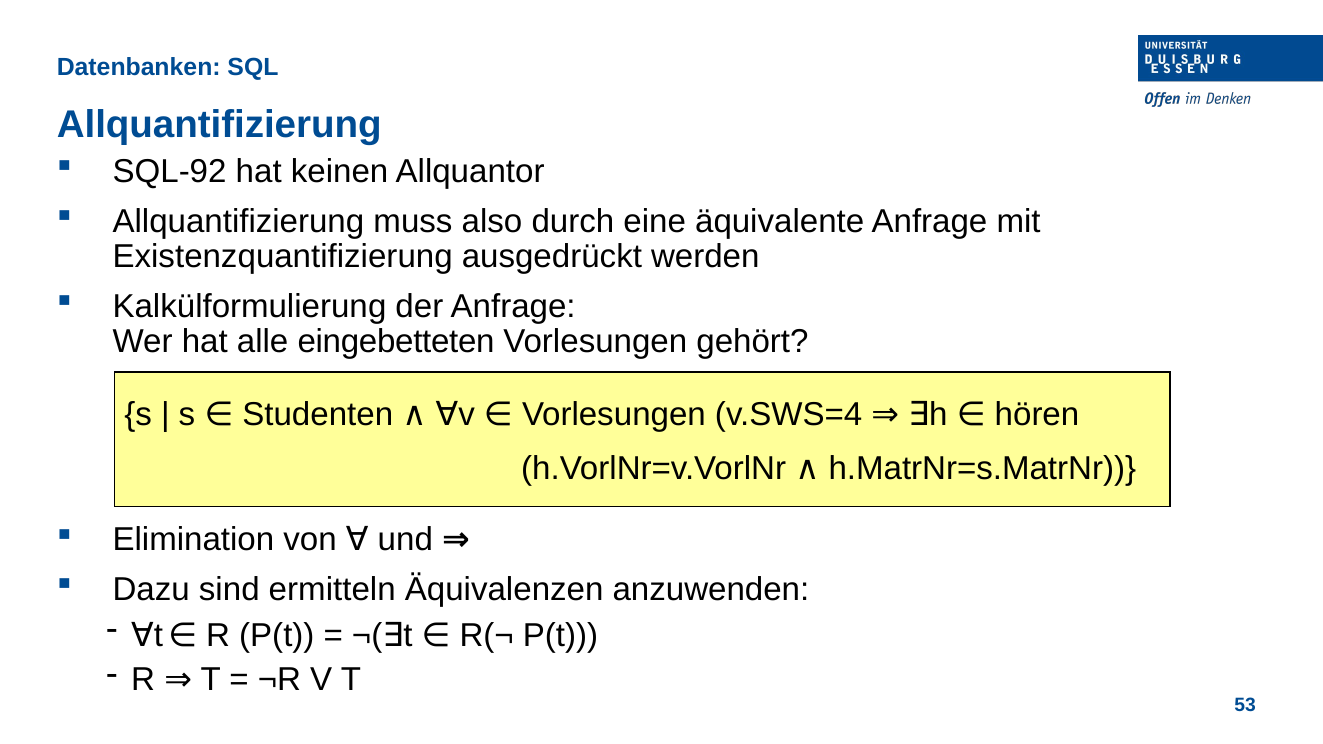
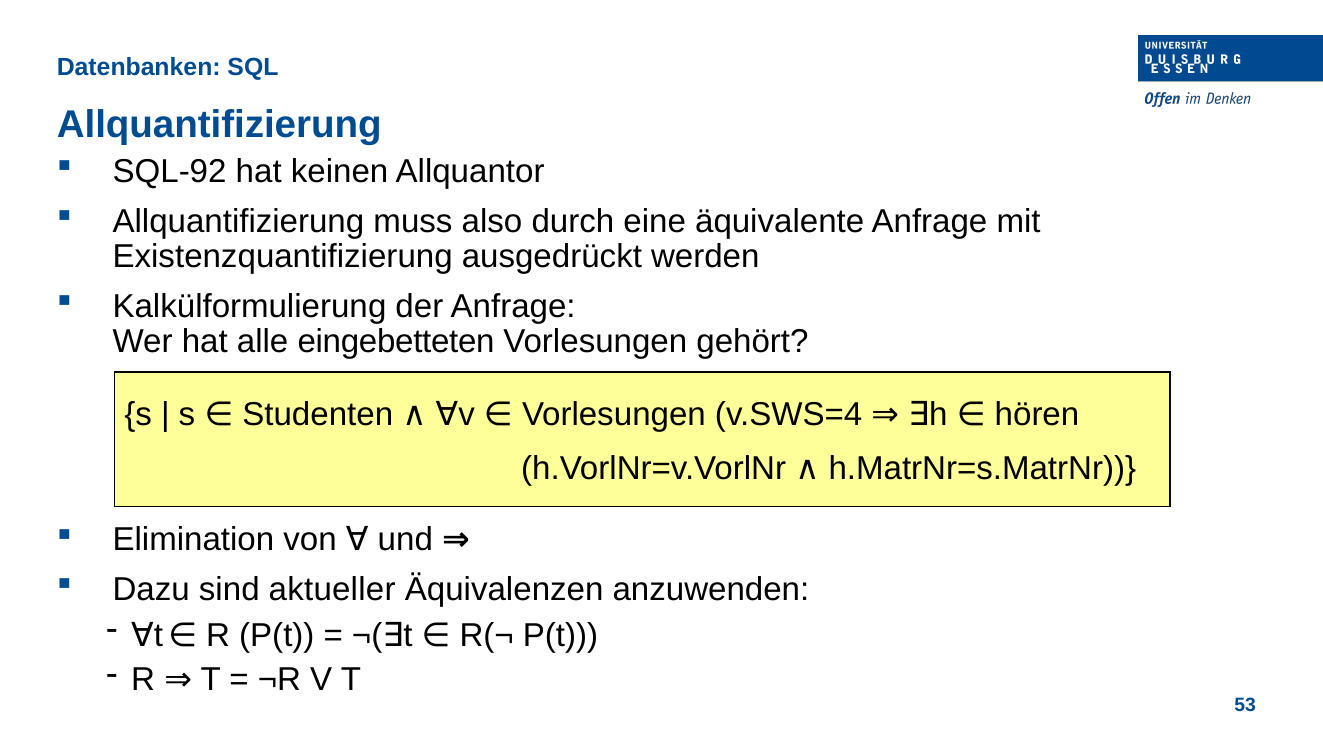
ermitteln: ermitteln -> aktueller (332, 590)
